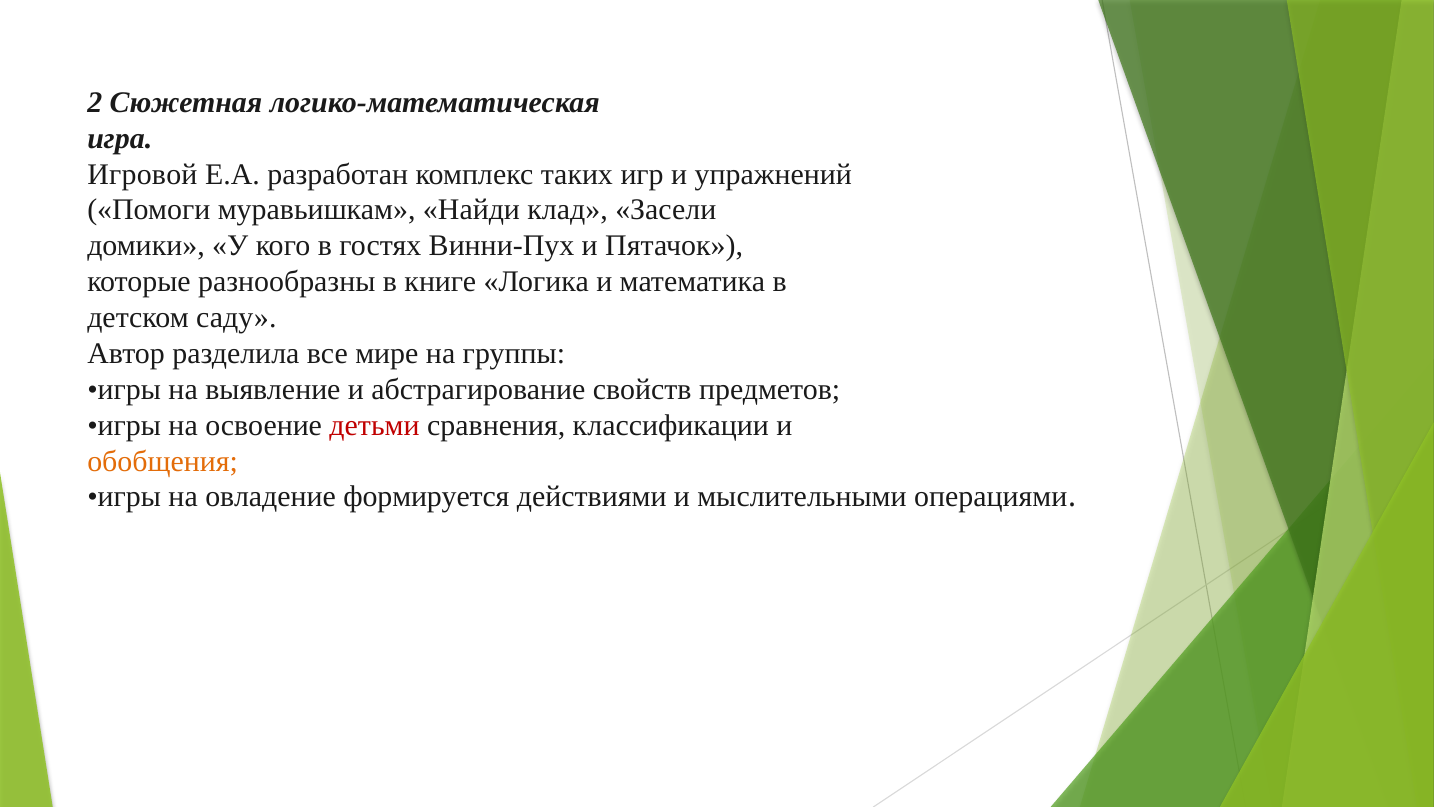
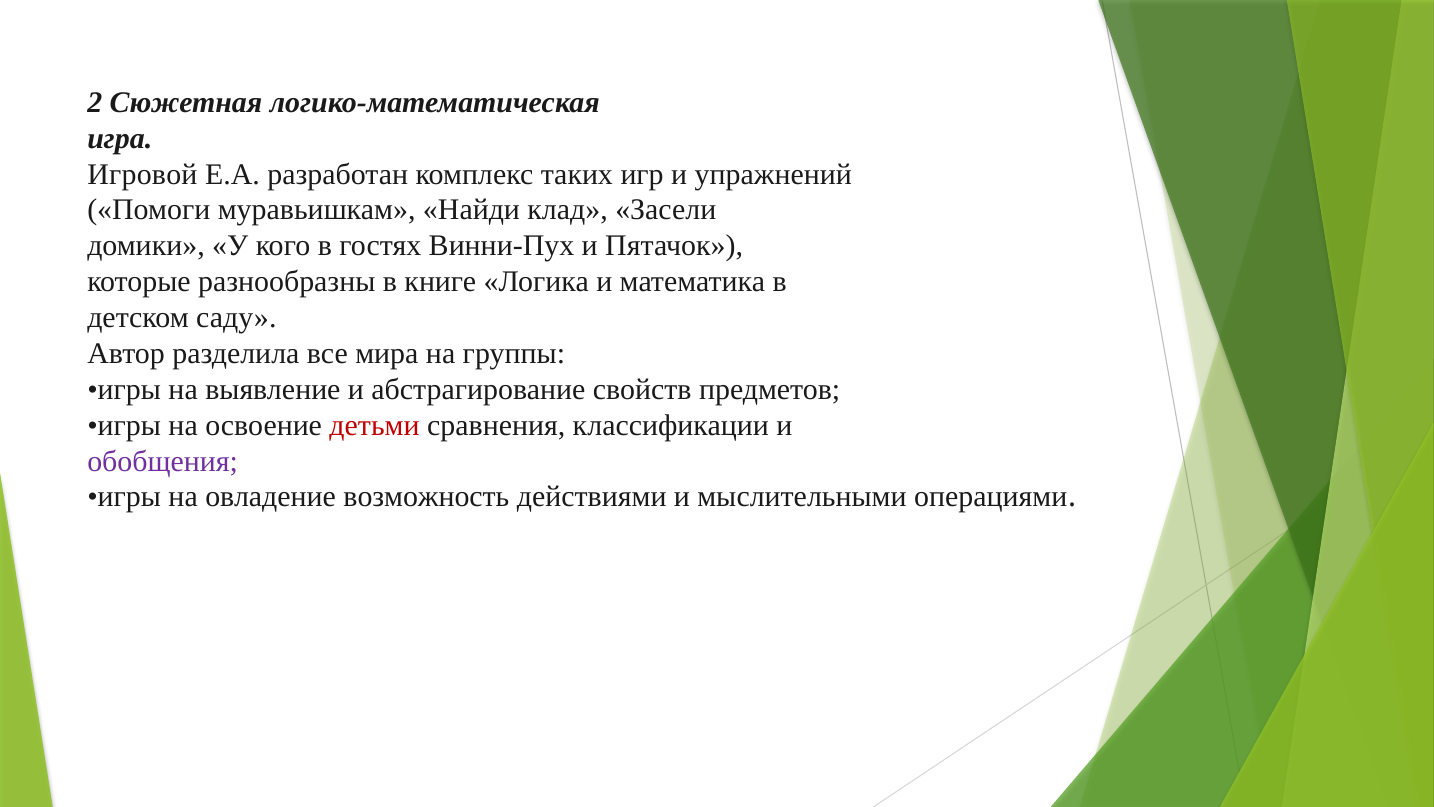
мире: мире -> мира (387, 353)
обобщения colour: orange -> purple (163, 461)
формируется: формируется -> возможность (426, 497)
